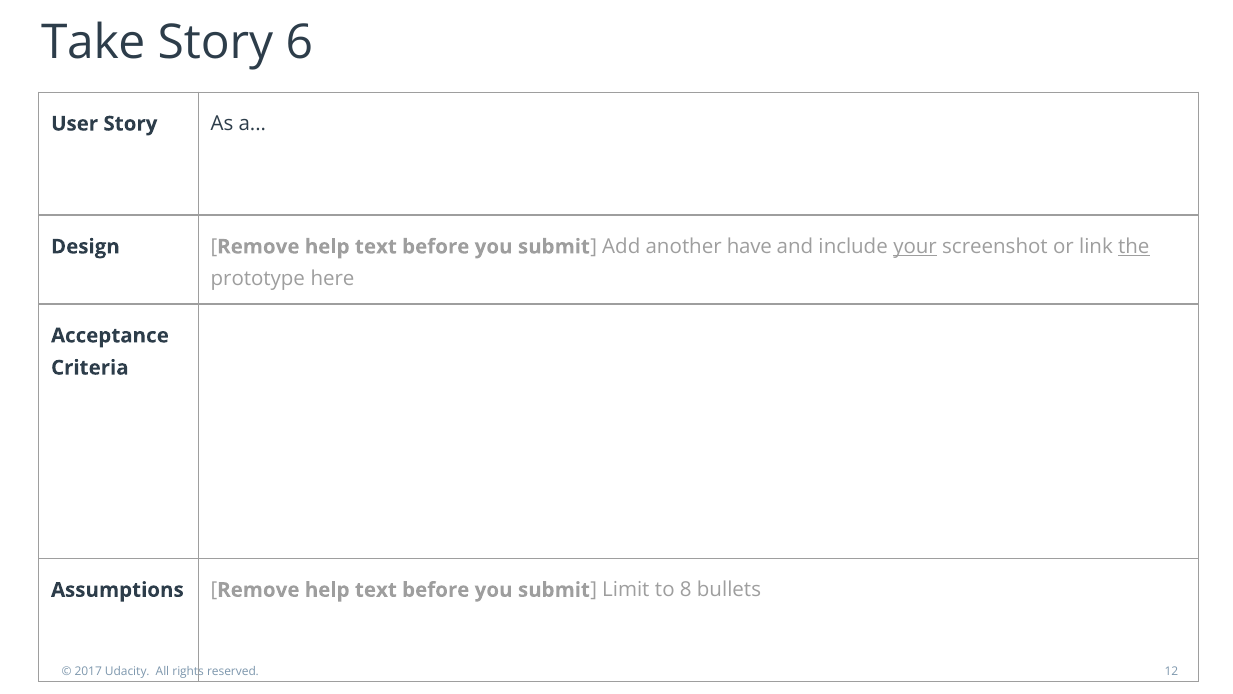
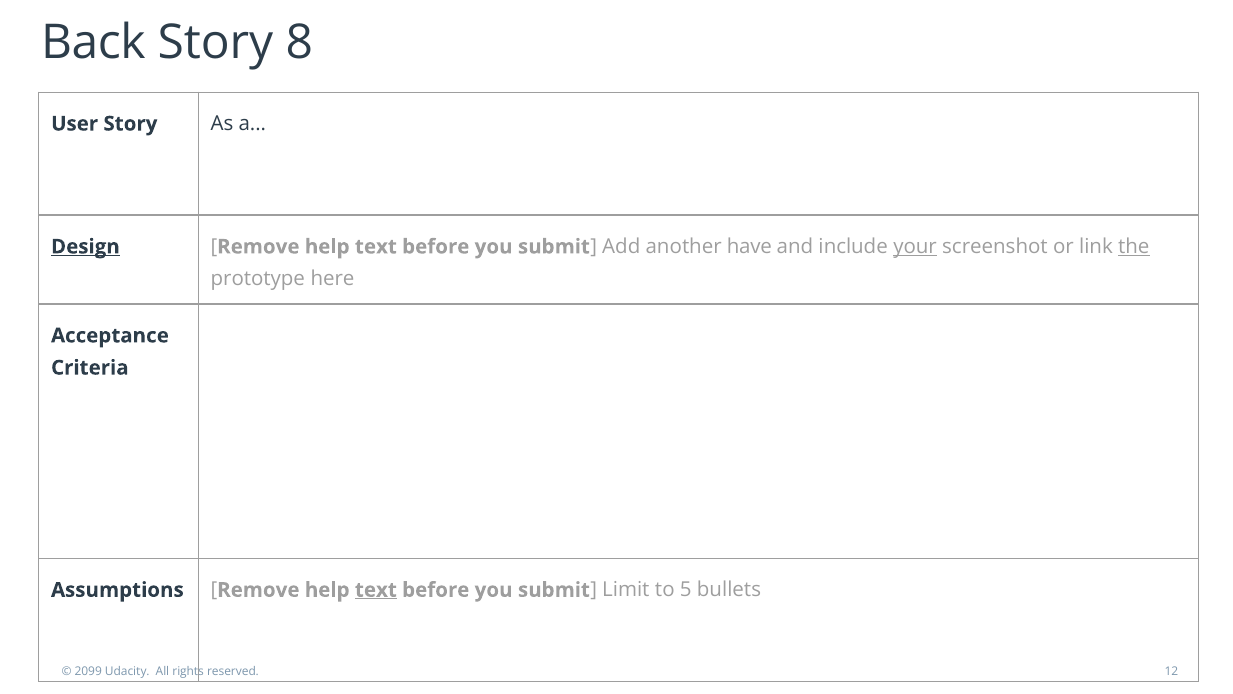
Take: Take -> Back (93, 42)
6: 6 -> 8 (299, 42)
Design underline: none -> present (85, 247)
text underline: none -> present (376, 590)
8: 8 -> 5 (686, 590)
2017: 2017 -> 2099 (88, 671)
